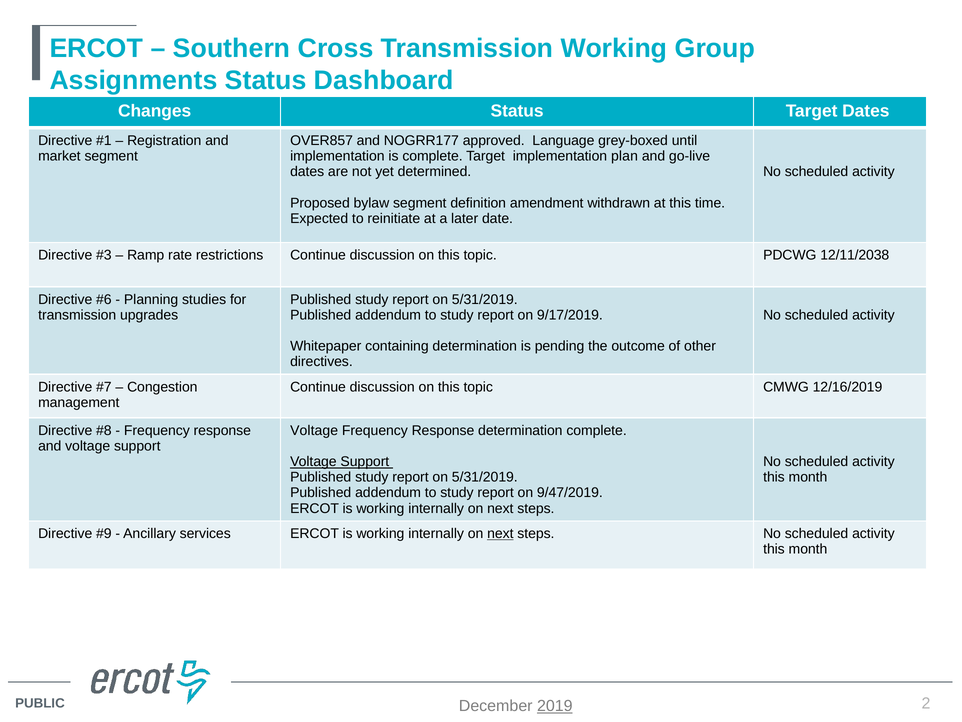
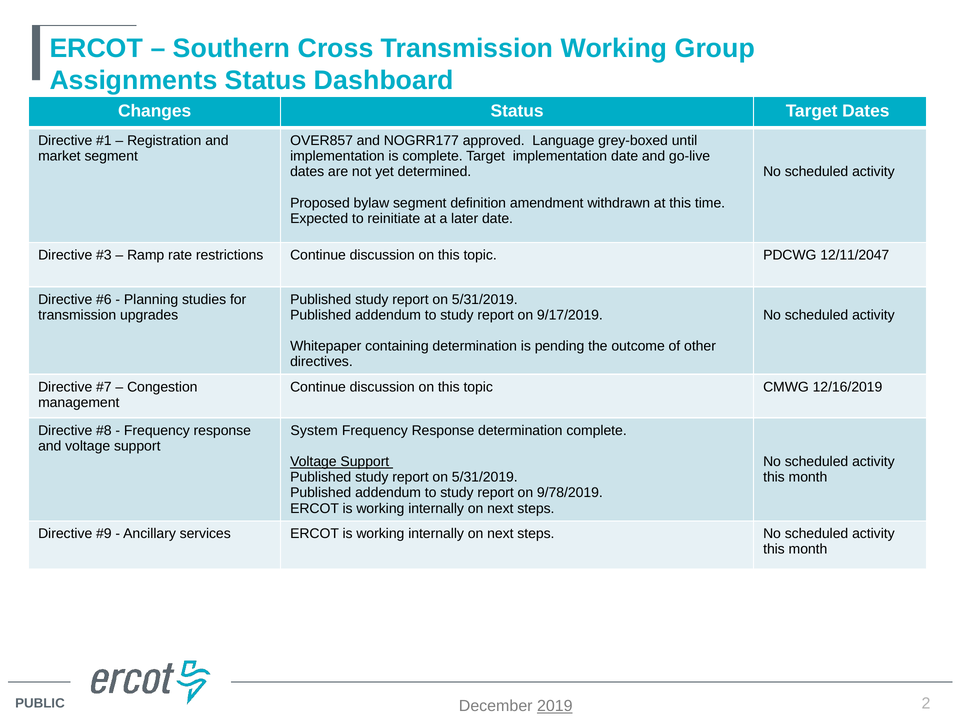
implementation plan: plan -> date (625, 156)
12/11/2038: 12/11/2038 -> 12/11/2047 (855, 255)
Voltage: Voltage -> System (314, 430)
9/47/2019: 9/47/2019 -> 9/78/2019 (570, 493)
next underline: present -> none (500, 533)
